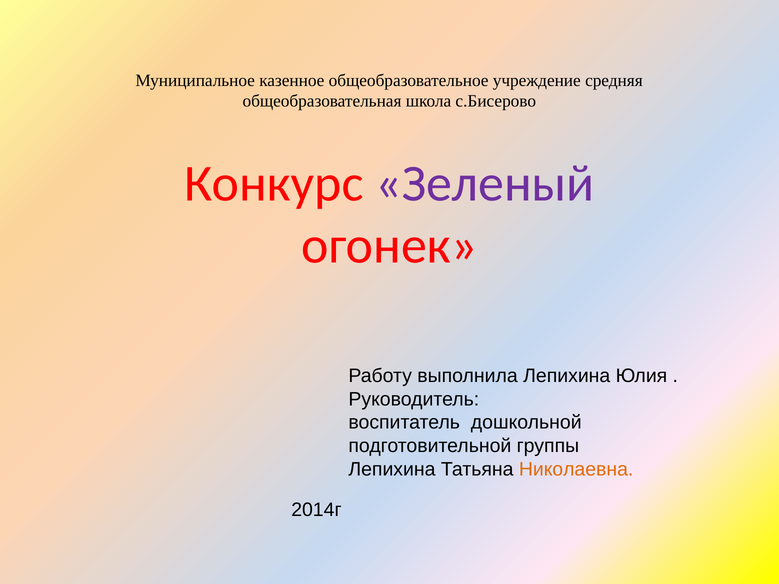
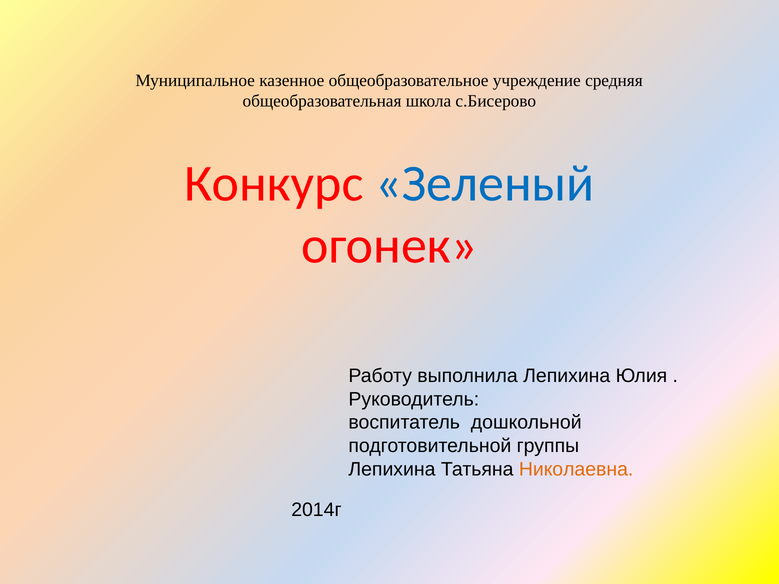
Зеленый colour: purple -> blue (485, 184)
